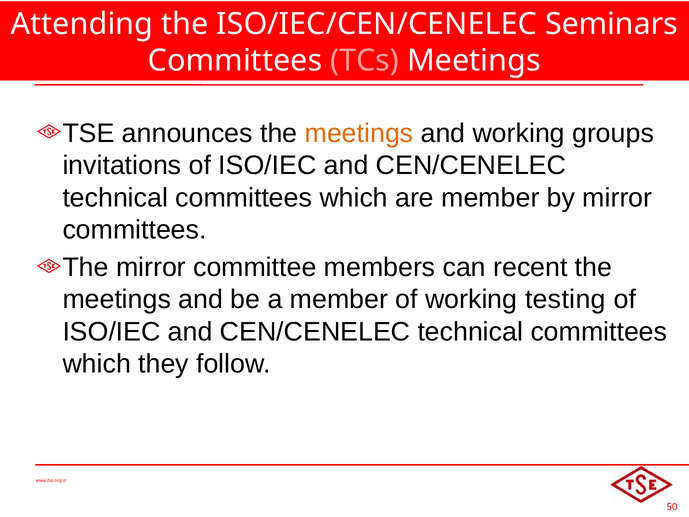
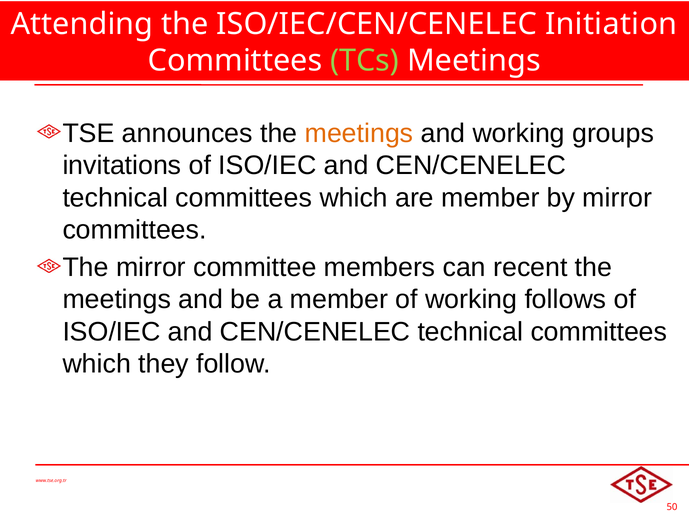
Seminars: Seminars -> Initiation (611, 24)
TCs colour: pink -> light green (365, 61)
testing: testing -> follows (565, 299)
